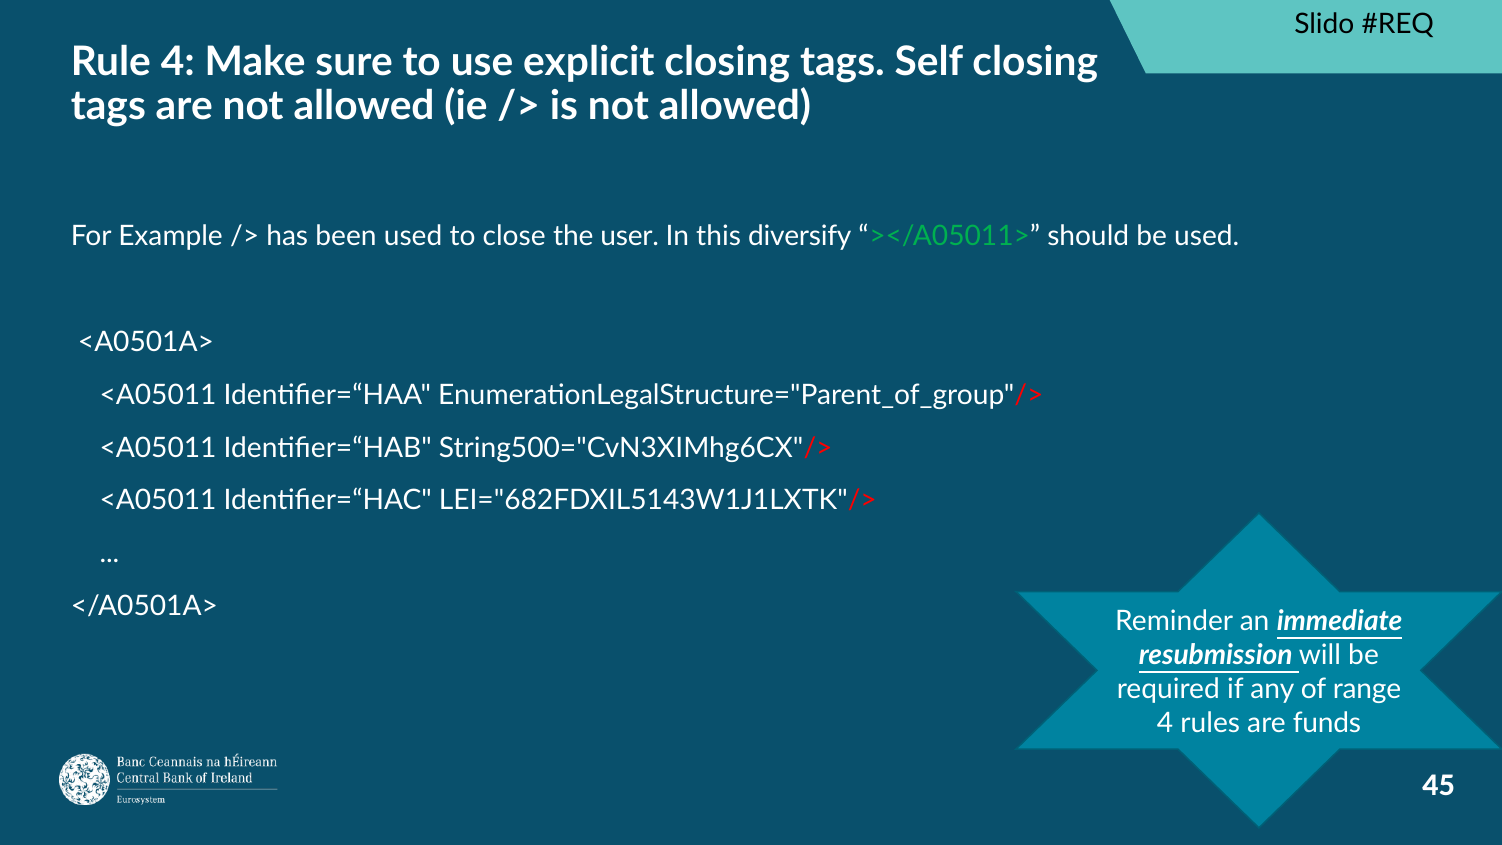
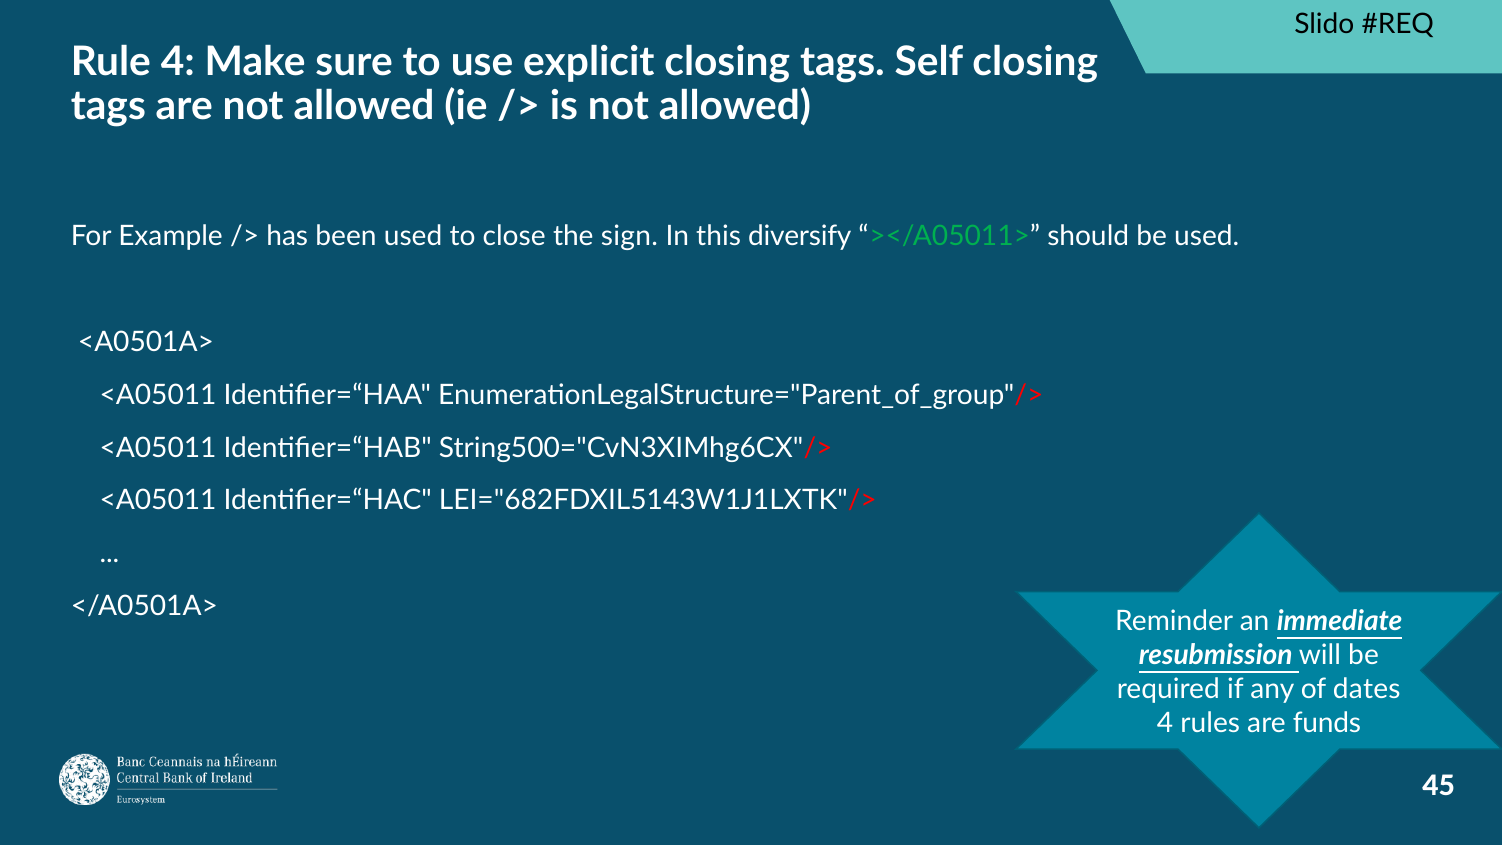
user: user -> sign (629, 236)
range: range -> dates (1367, 689)
